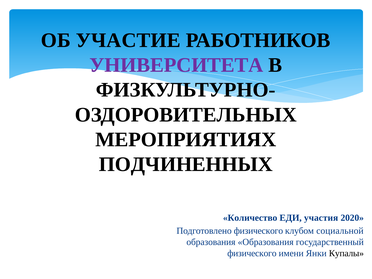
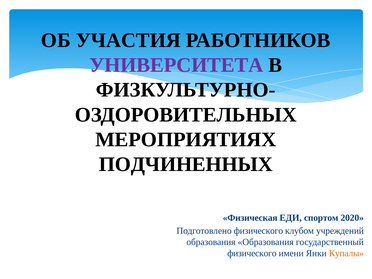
УЧАСТИЕ: УЧАСТИЕ -> УЧАСТИЯ (128, 40)
Количество: Количество -> Физическая (250, 218)
участия: участия -> спортом (321, 218)
социальной: социальной -> учреждений (340, 231)
Купалы colour: black -> orange (346, 253)
